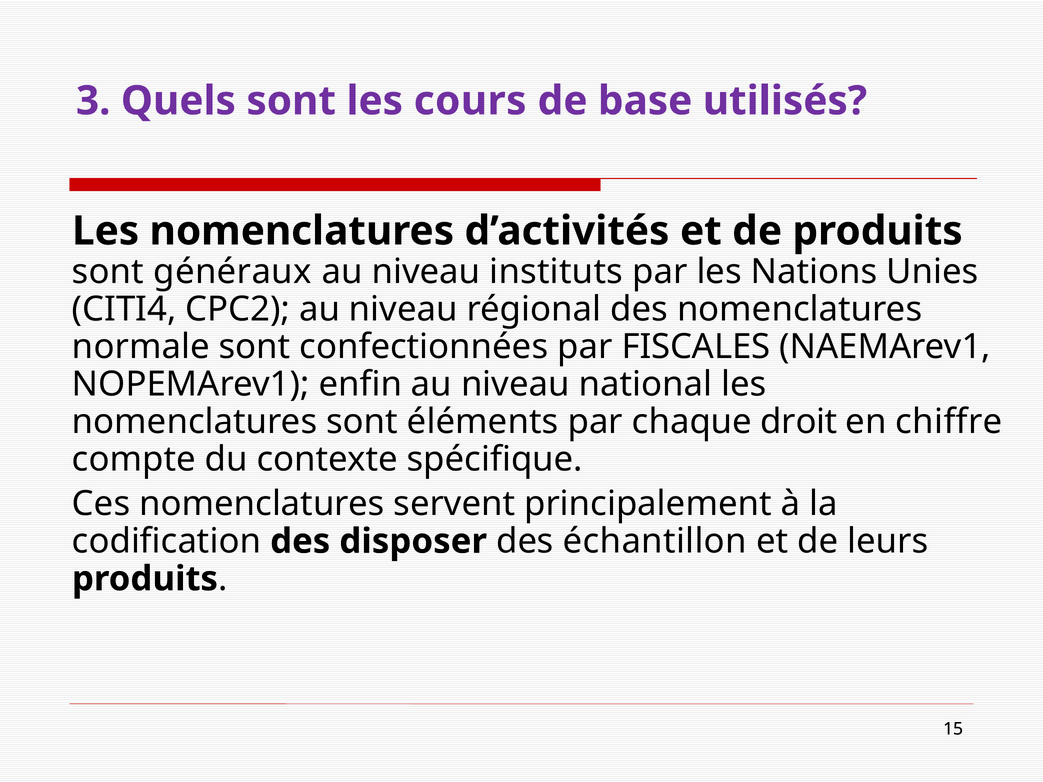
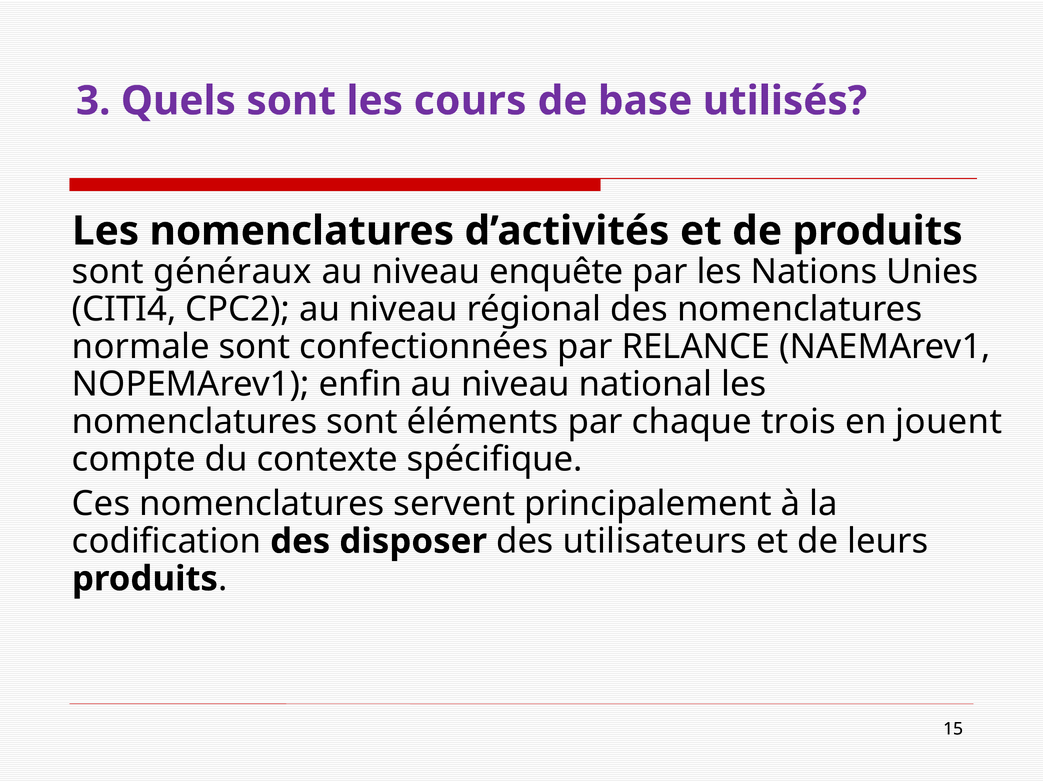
instituts: instituts -> enquête (556, 272)
FISCALES: FISCALES -> RELANCE (696, 347)
droit: droit -> trois (799, 422)
chiffre: chiffre -> jouent (949, 422)
échantillon: échantillon -> utilisateurs (655, 541)
